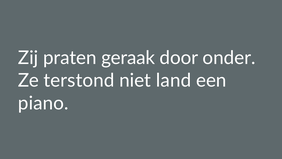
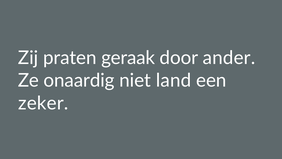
onder: onder -> ander (229, 58)
terstond: terstond -> onaardig (79, 80)
piano: piano -> zeker (43, 103)
